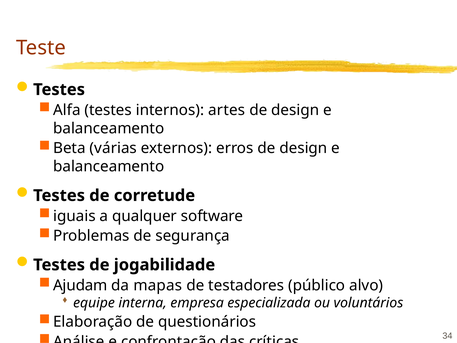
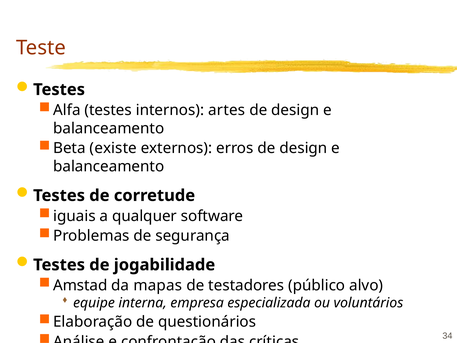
várias: várias -> existe (113, 148)
Ajudam: Ajudam -> Amstad (80, 285)
